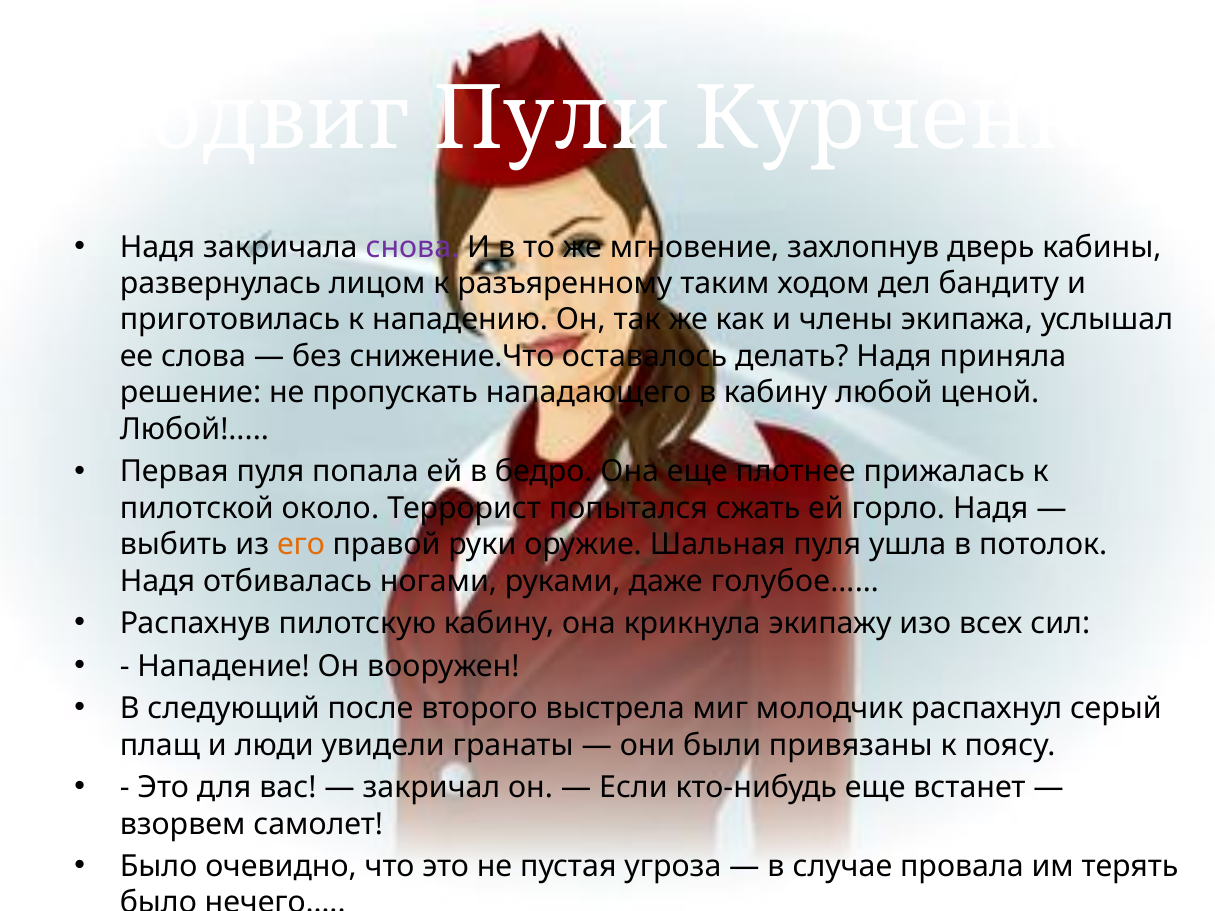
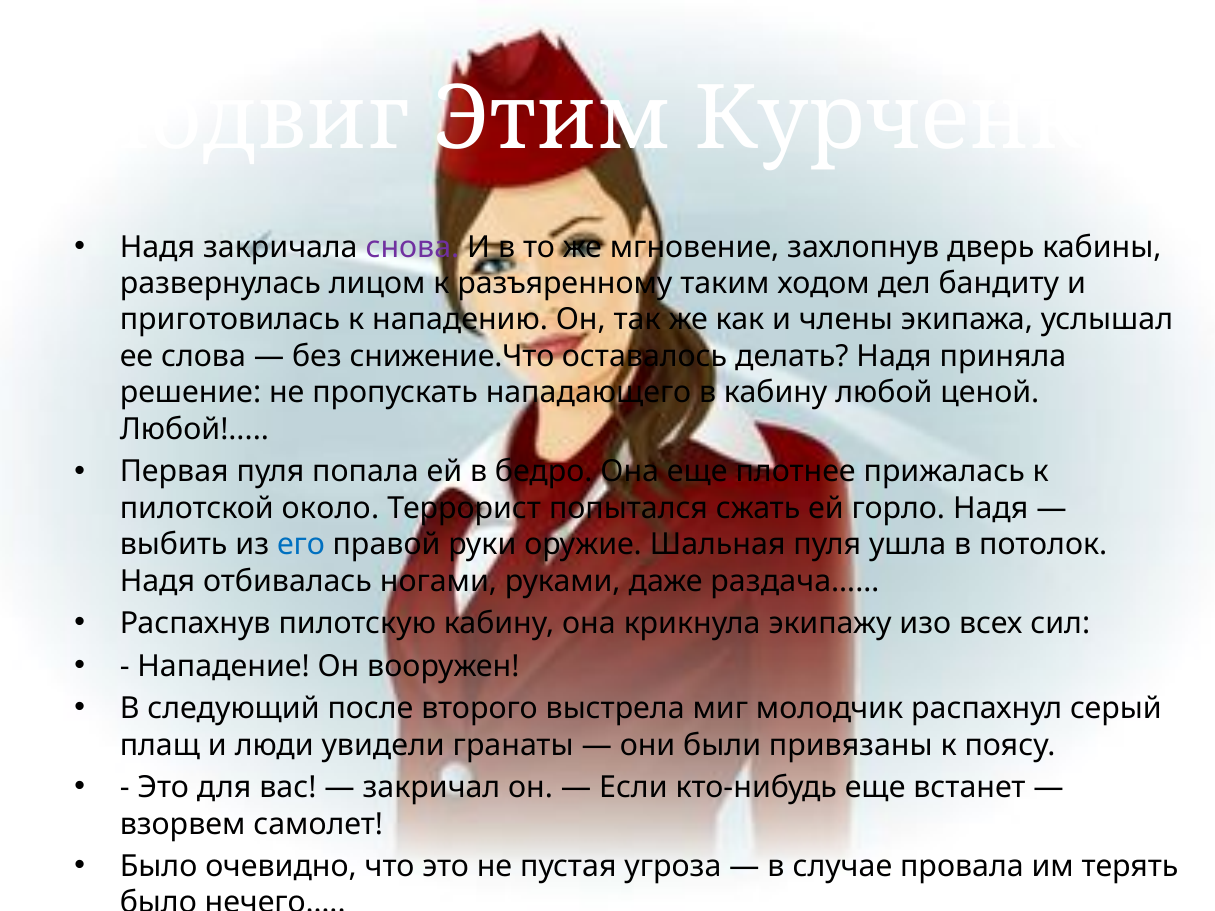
Пули: Пули -> Этим (552, 119)
его colour: orange -> blue (301, 545)
голубое……: голубое…… -> раздача…… (795, 581)
